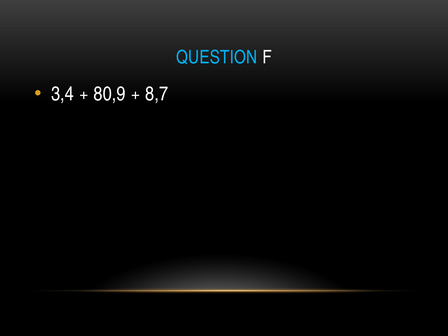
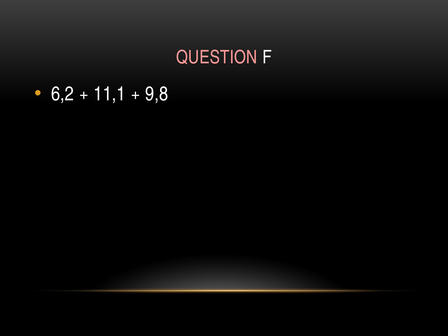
QUESTION colour: light blue -> pink (217, 57)
3,4: 3,4 -> 6,2 (63, 94)
80,9: 80,9 -> 11,1 (110, 94)
8,7: 8,7 -> 9,8 (157, 94)
